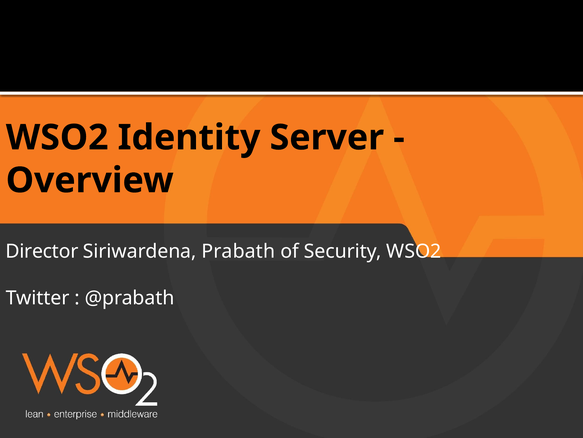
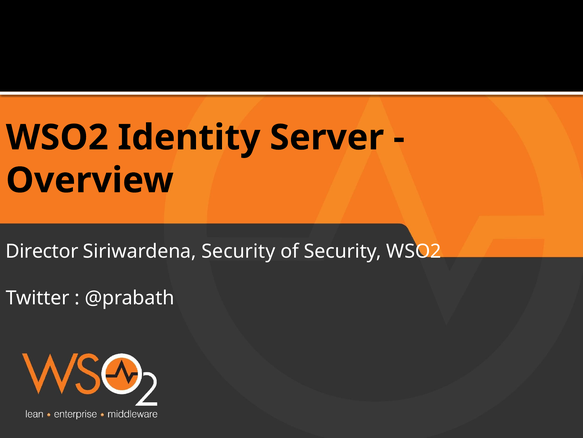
Siriwardena Prabath: Prabath -> Security (238, 251)
